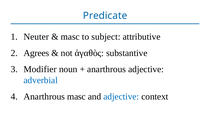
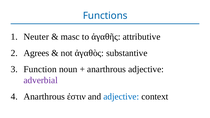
Predicate: Predicate -> Functions (105, 16)
subject: subject -> ἀγαθῆς (106, 37)
Modifier: Modifier -> Function (40, 69)
adverbial colour: blue -> purple (41, 80)
Anarthrous masc: masc -> ἐστιν (76, 97)
